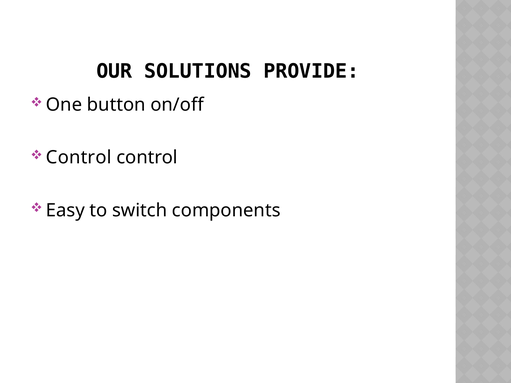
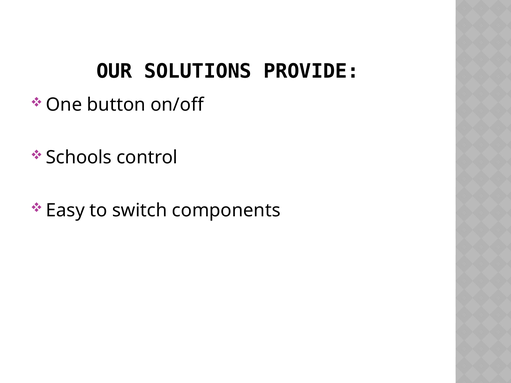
Control: Control -> Schools (79, 158)
